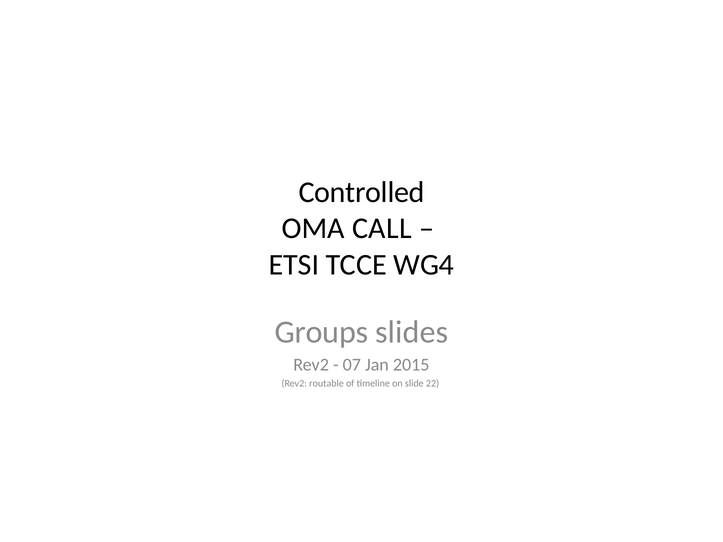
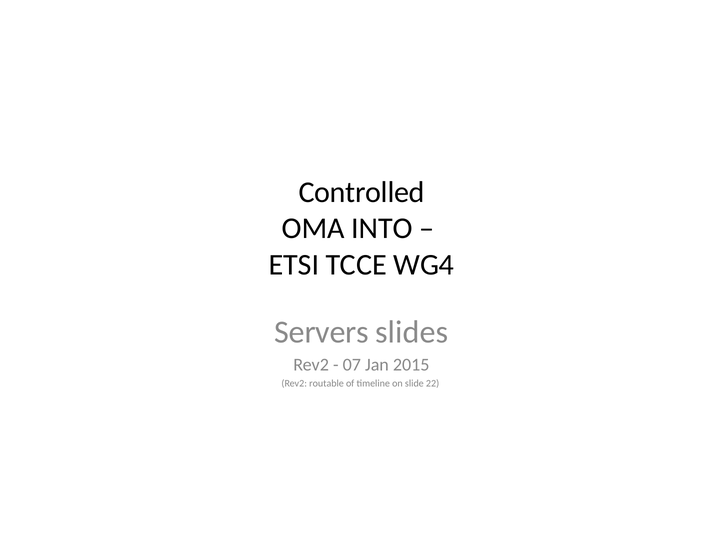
CALL: CALL -> INTO (382, 229)
Groups: Groups -> Servers (322, 332)
